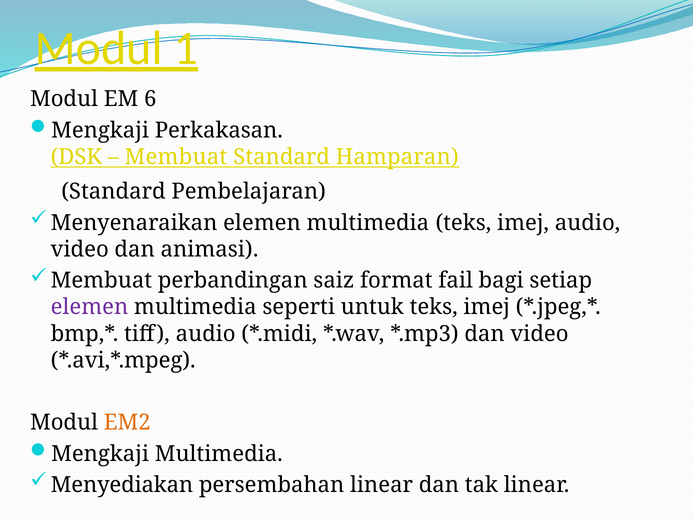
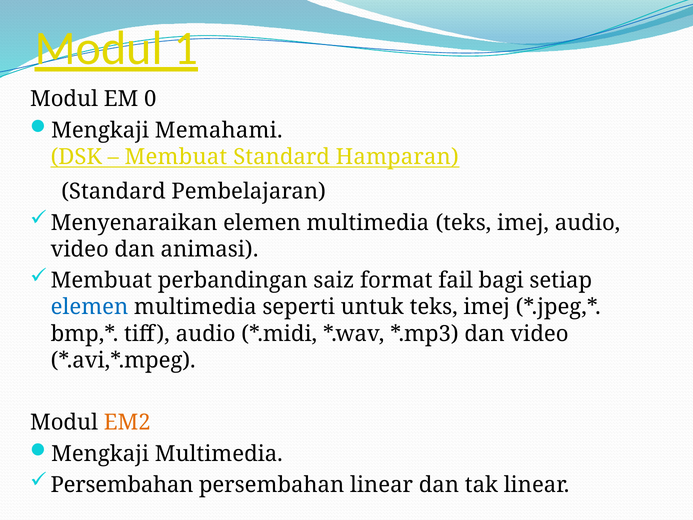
6: 6 -> 0 (150, 99)
Perkakasan: Perkakasan -> Memahami (219, 130)
elemen colour: purple -> blue (89, 307)
Menyediakan: Menyediakan -> Persembahan (122, 485)
